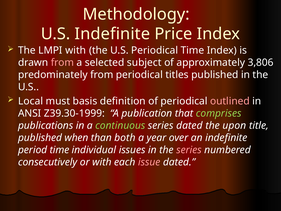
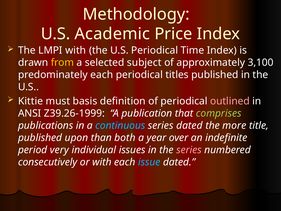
U.S Indefinite: Indefinite -> Academic (112, 34)
from colour: pink -> yellow (62, 63)
3,806: 3,806 -> 3,100 (261, 63)
predominately from: from -> each (102, 75)
Local: Local -> Kittie (31, 101)
Z39.30-1999: Z39.30-1999 -> Z39.26-1999 (74, 113)
continuous colour: light green -> light blue (120, 125)
upon: upon -> more (234, 125)
when: when -> upon (76, 138)
period time: time -> very (59, 150)
issue colour: pink -> light blue (149, 162)
